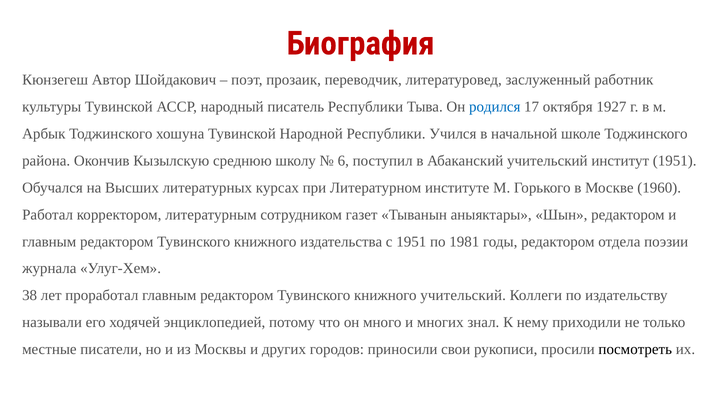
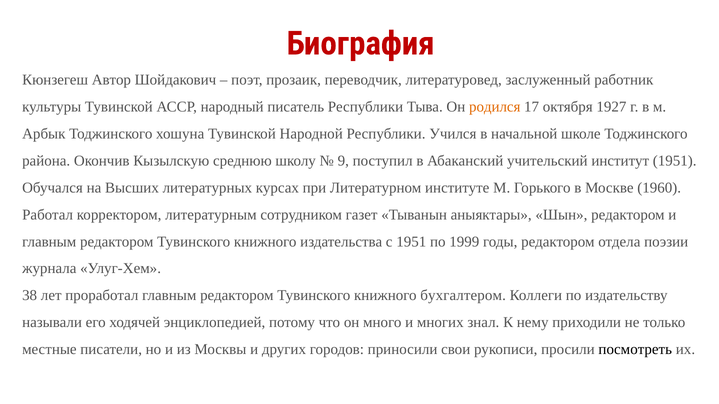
родился colour: blue -> orange (495, 107)
6: 6 -> 9 (343, 161)
1981: 1981 -> 1999 (464, 242)
книжного учительский: учительский -> бухгалтером (463, 296)
